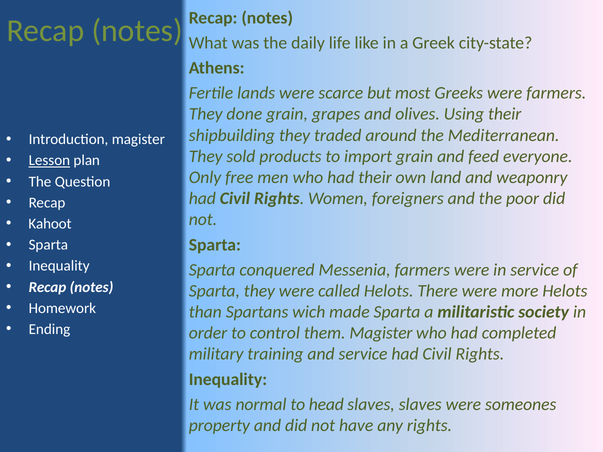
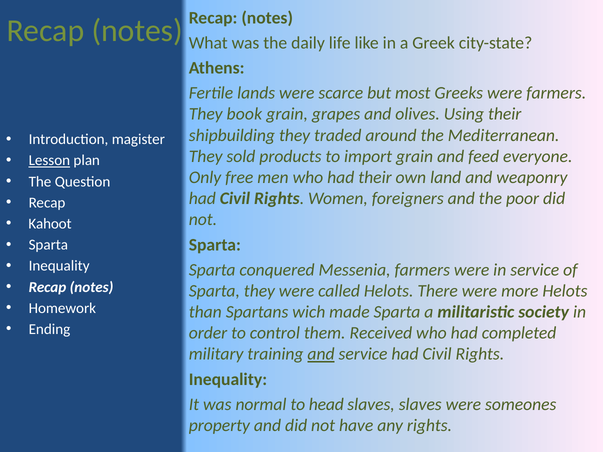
done: done -> book (244, 114)
them Magister: Magister -> Received (381, 333)
and underline: none -> present (321, 354)
